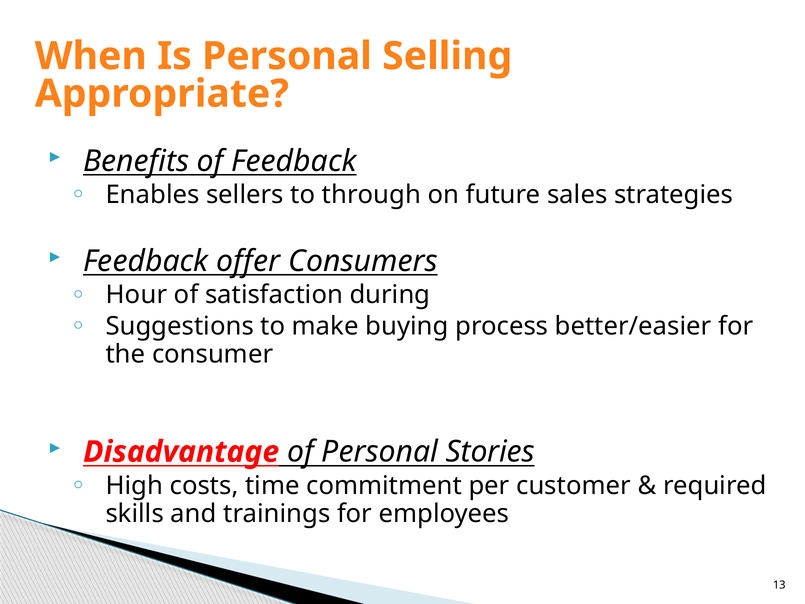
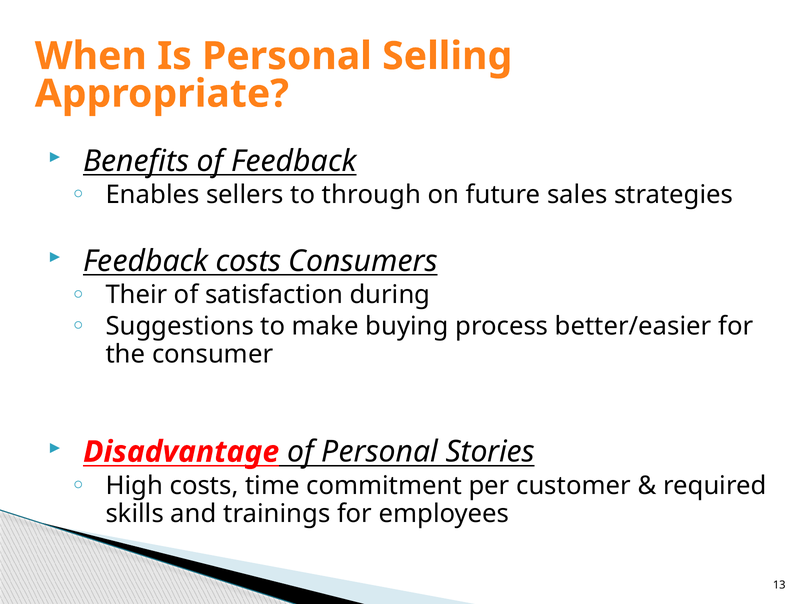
Feedback offer: offer -> costs (249, 261)
Hour: Hour -> Their (136, 295)
